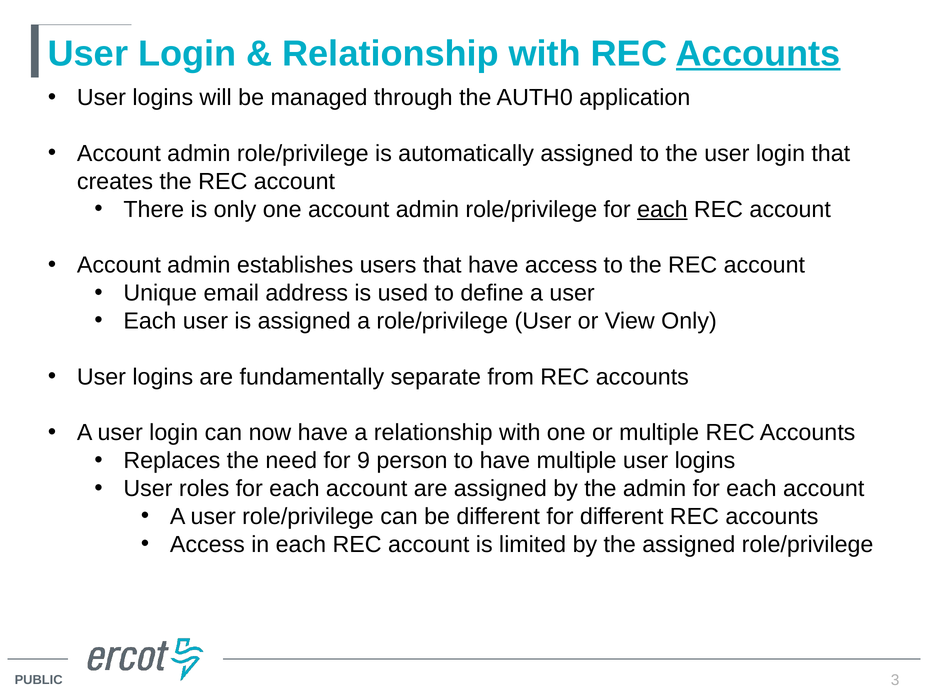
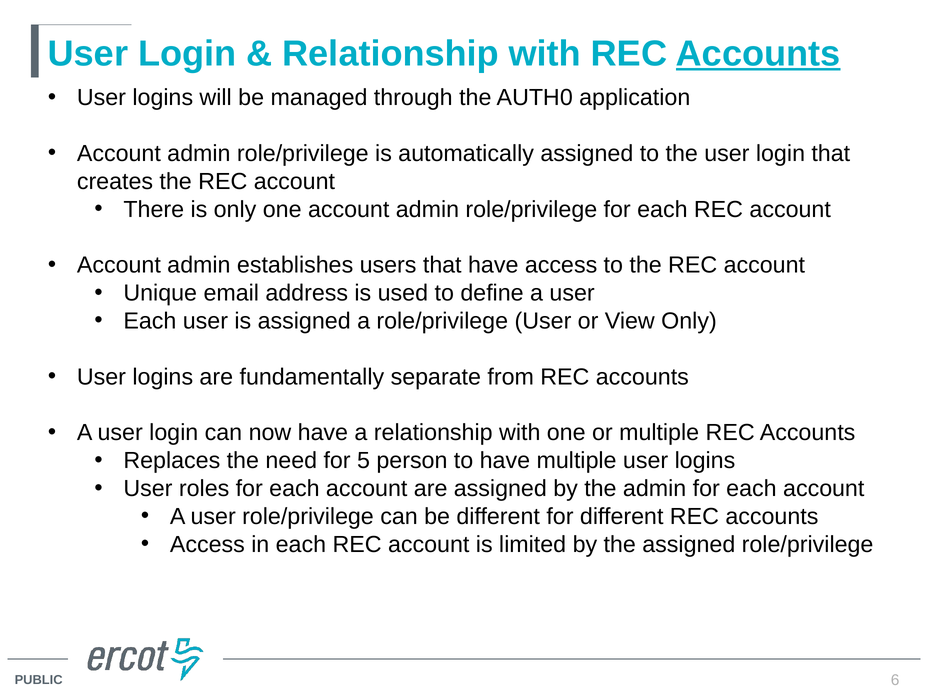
each underline: present -> none (662, 209)
9: 9 -> 5 (364, 460)
3: 3 -> 6 (895, 680)
